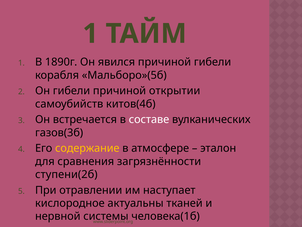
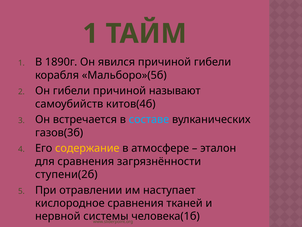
открытии: открытии -> называют (175, 91)
составе colour: white -> light blue (149, 119)
кислородное актуальны: актуальны -> сравнения (136, 203)
